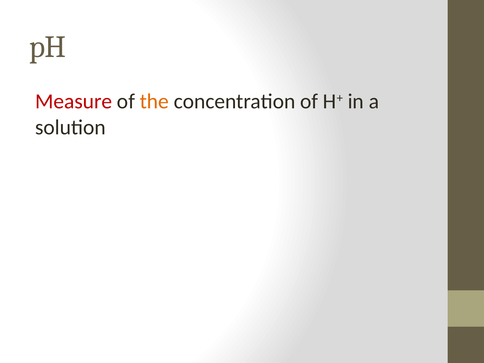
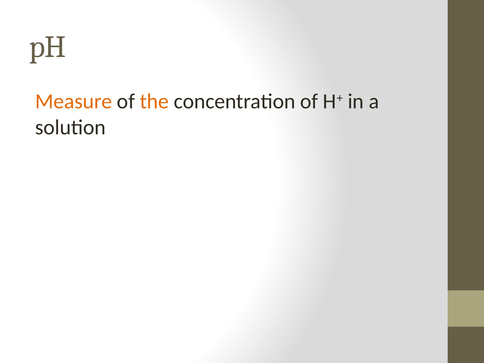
Measure colour: red -> orange (74, 102)
